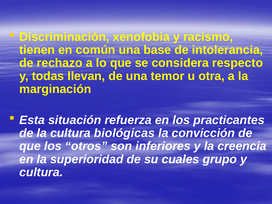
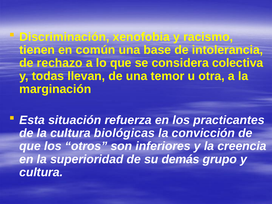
respecto: respecto -> colectiva (238, 63)
cuales: cuales -> demás (181, 159)
